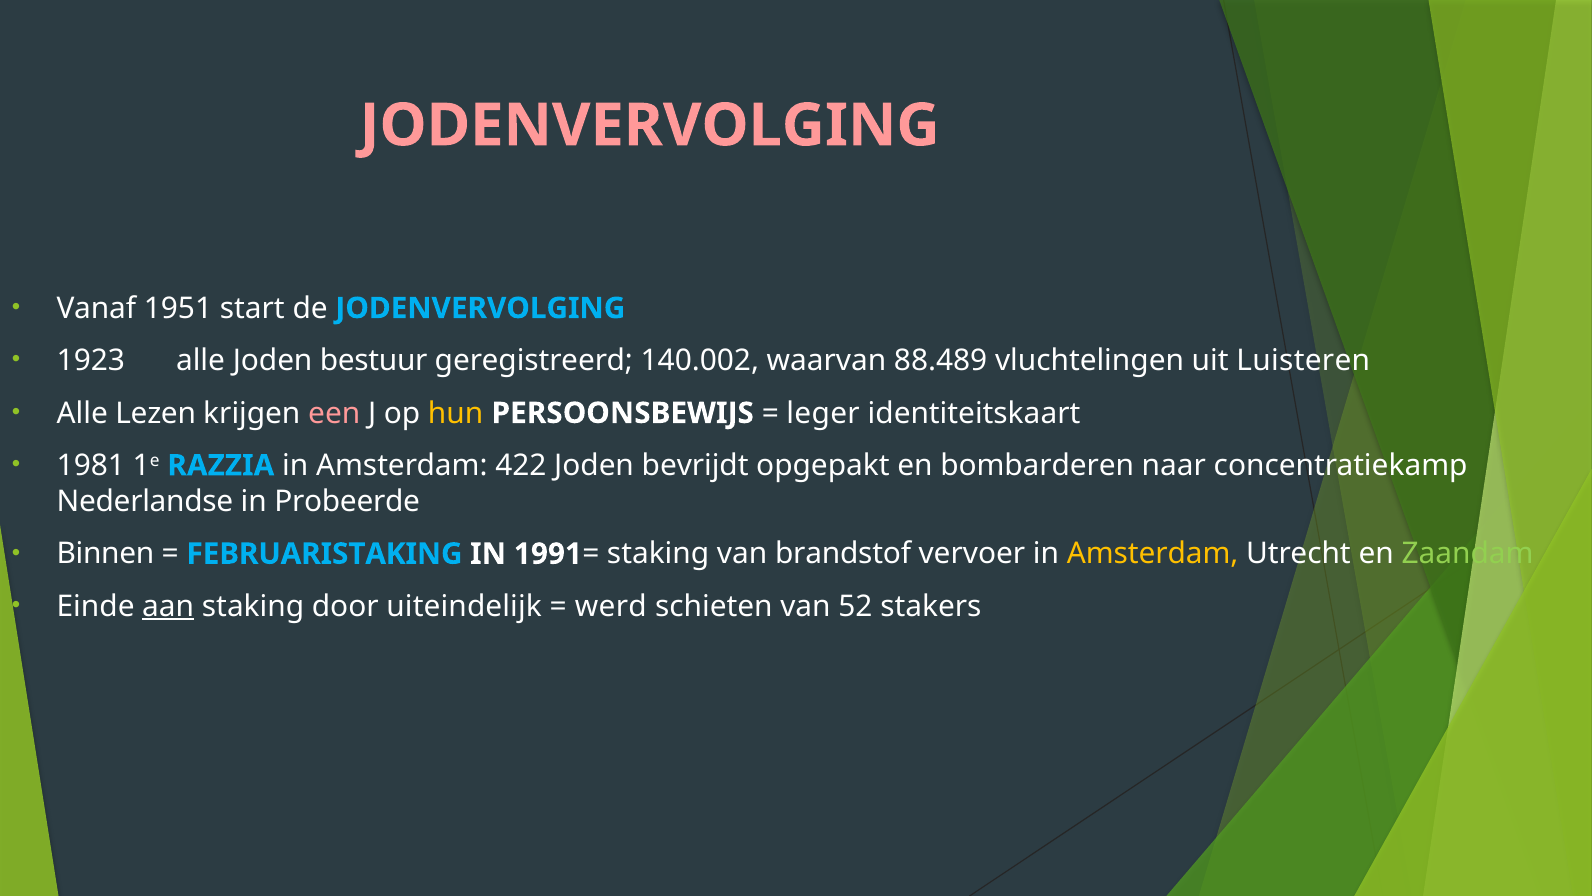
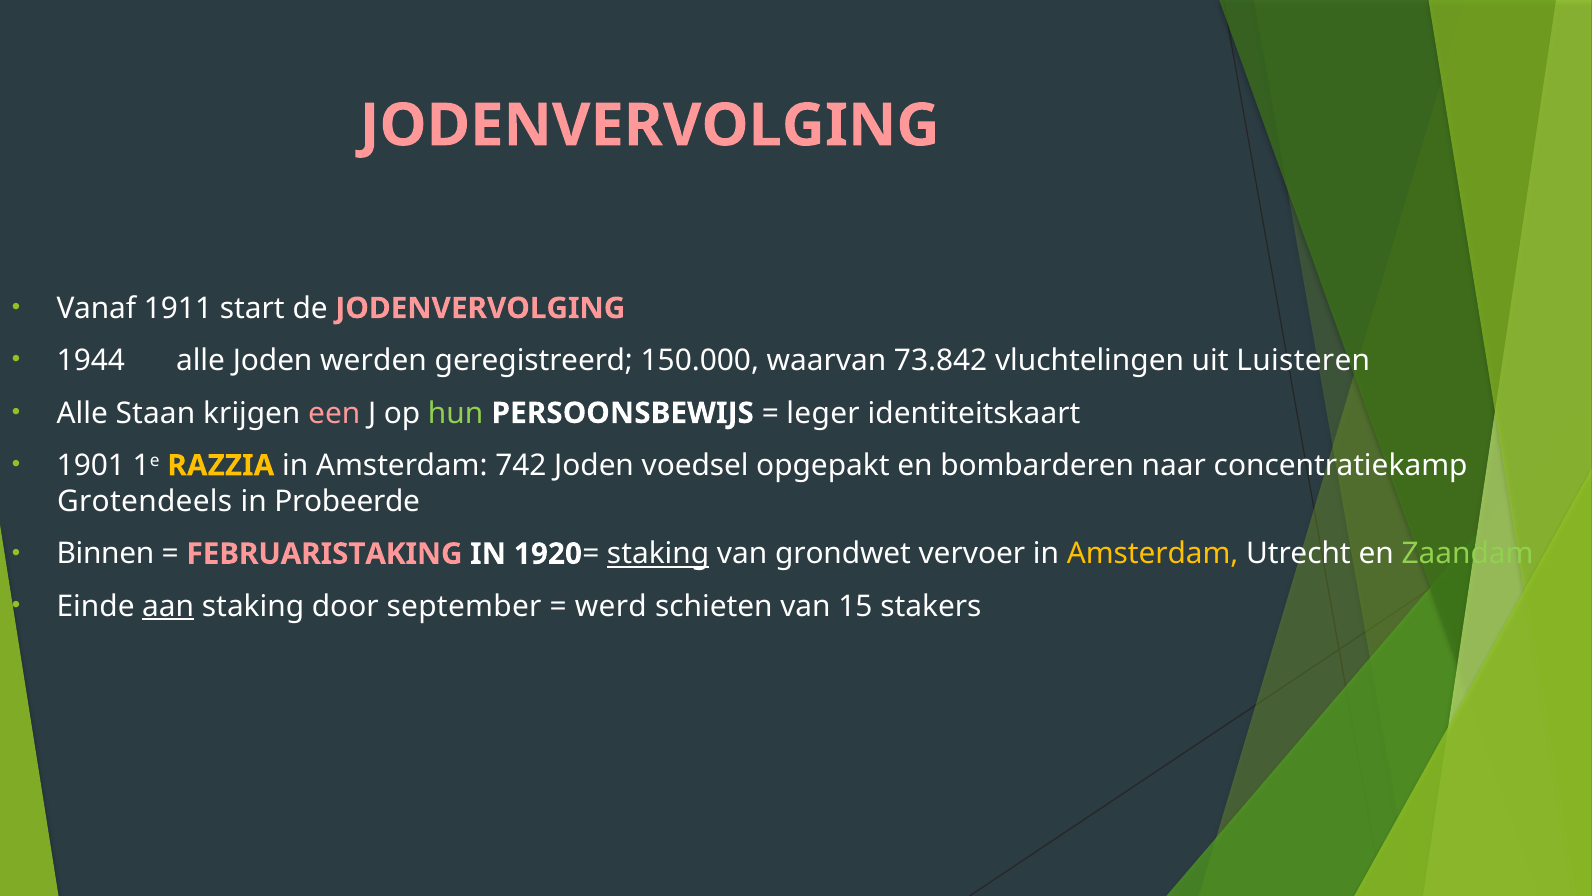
1951: 1951 -> 1911 (178, 308)
JODENVERVOLGING colour: light blue -> pink (480, 308)
1923: 1923 -> 1944 (91, 361)
bestuur: bestuur -> werden (374, 361)
140.002: 140.002 -> 150.000 (700, 361)
88.489: 88.489 -> 73.842 (941, 361)
Lezen: Lezen -> Staan (155, 413)
hun colour: yellow -> light green (456, 413)
1981: 1981 -> 1901 (91, 465)
RAZZIA colour: light blue -> yellow (221, 465)
422: 422 -> 742 (521, 465)
bevrijdt: bevrijdt -> voedsel (695, 465)
Nederlandse: Nederlandse -> Grotendeels (145, 501)
FEBRUARISTAKING colour: light blue -> pink (325, 554)
1991: 1991 -> 1920 (548, 554)
staking underline: none -> present (658, 554)
brandstof: brandstof -> grondwet (843, 554)
uiteindelijk: uiteindelijk -> september (464, 606)
52: 52 -> 15 (855, 606)
